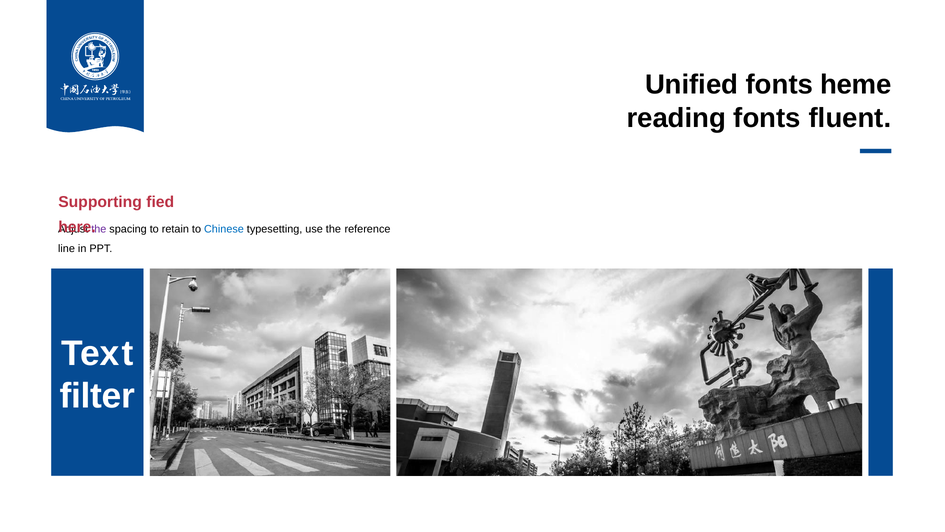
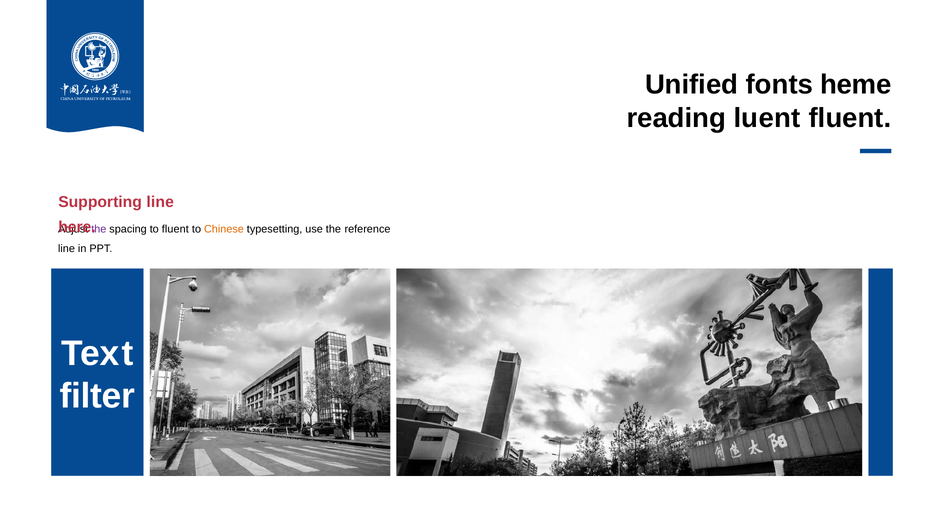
reading fonts: fonts -> luent (767, 118)
Supporting fied: fied -> line (160, 202)
to retain: retain -> fluent (175, 229)
Chinese colour: blue -> orange (224, 229)
